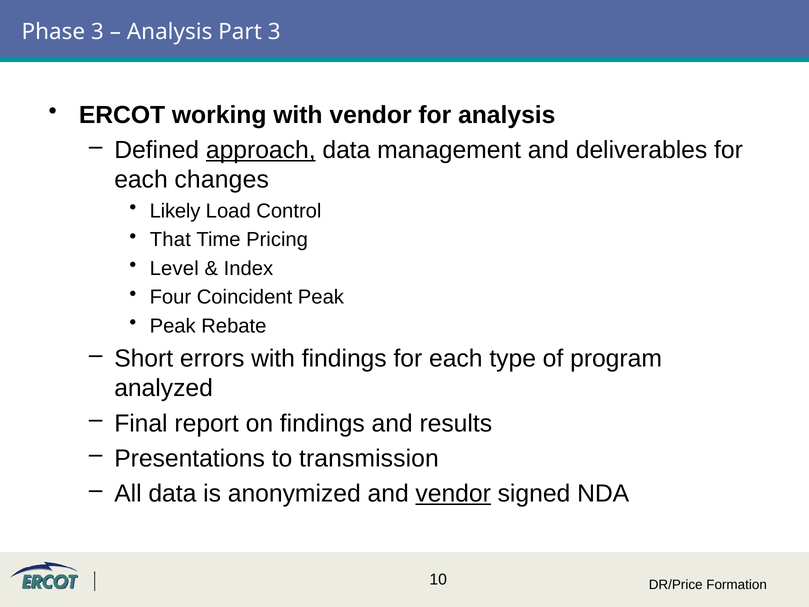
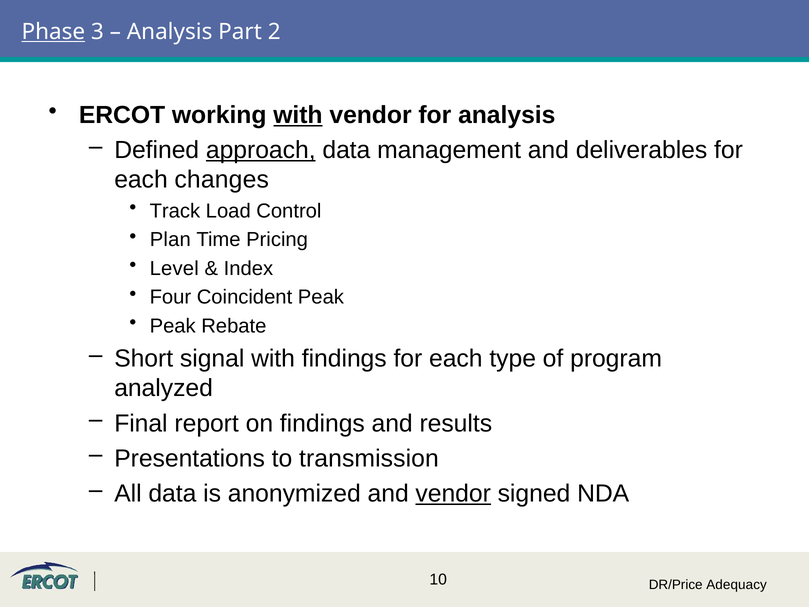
Phase underline: none -> present (53, 32)
Part 3: 3 -> 2 (274, 32)
with underline: none -> present (298, 115)
Likely: Likely -> Track (175, 211)
That: That -> Plan (170, 240)
errors: errors -> signal (212, 359)
Formation: Formation -> Adequacy (737, 584)
